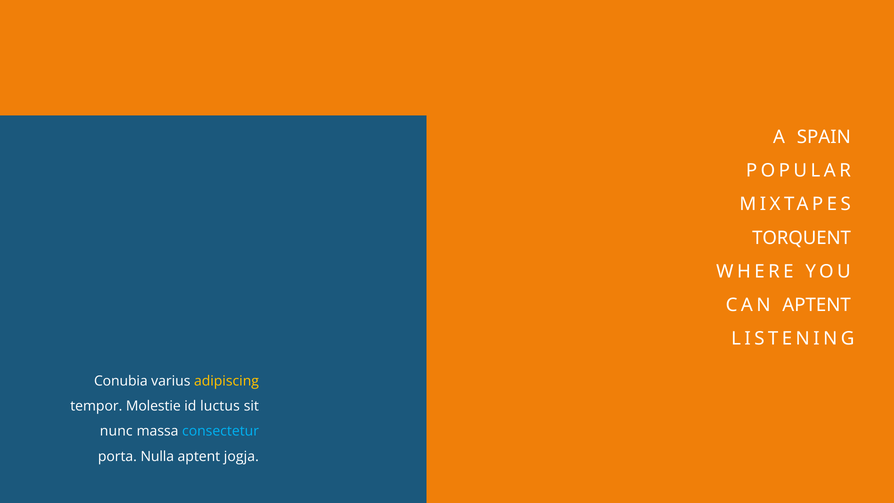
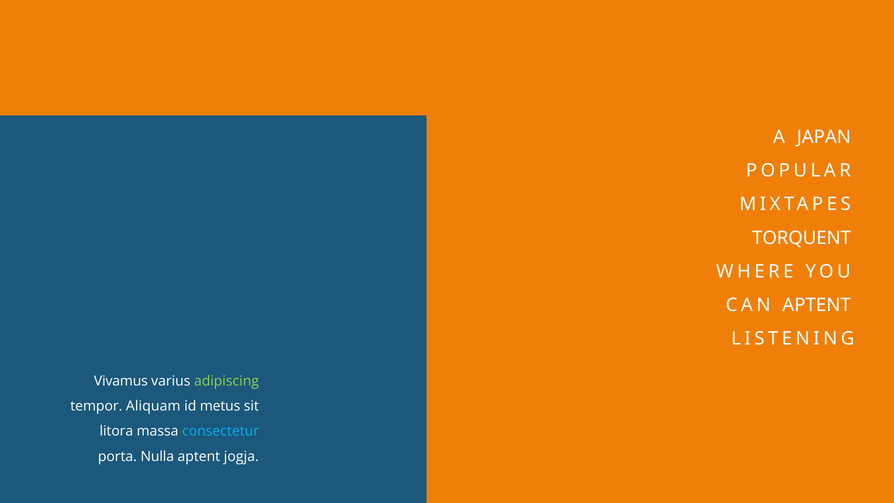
SPAIN: SPAIN -> JAPAN (824, 137)
Conubia: Conubia -> Vivamus (121, 381)
adipiscing colour: yellow -> light green (226, 381)
Molestie: Molestie -> Aliquam (153, 406)
luctus: luctus -> metus (220, 406)
nunc: nunc -> litora (116, 431)
